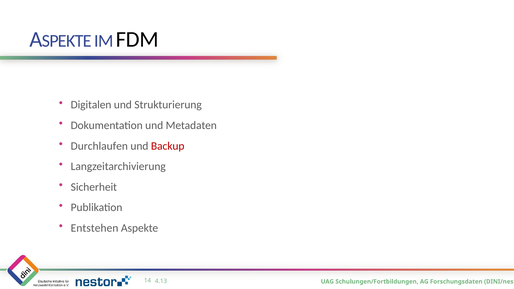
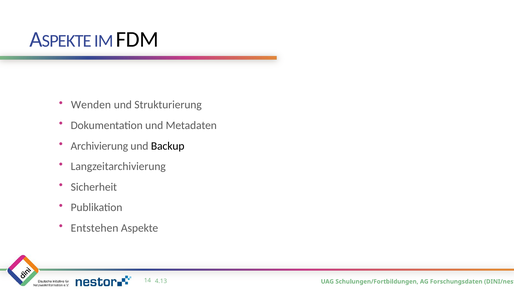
Digitalen: Digitalen -> Wenden (91, 105)
Durchlaufen: Durchlaufen -> Archivierung (99, 146)
Backup colour: red -> black (168, 146)
